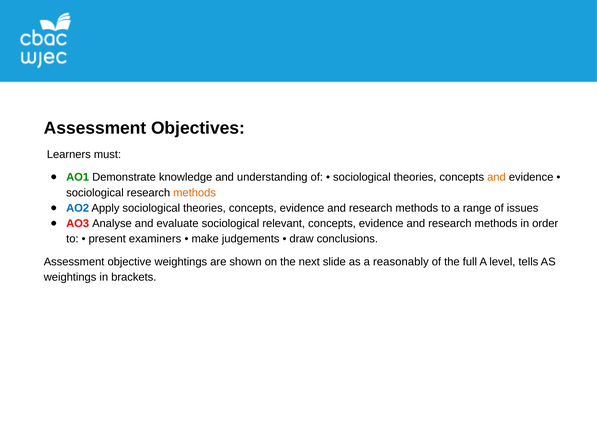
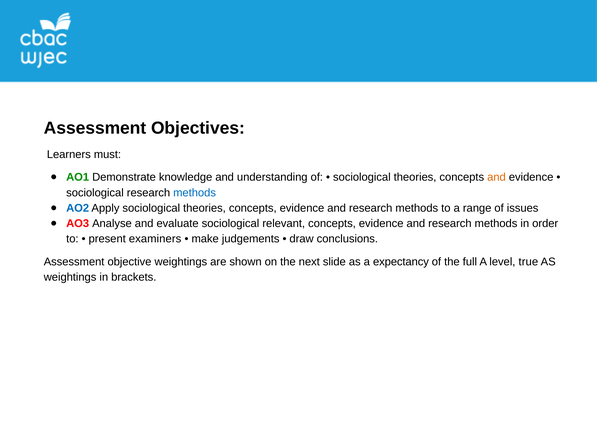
methods colour: orange -> blue (195, 193)
reasonably: reasonably -> expectancy (401, 262)
tells: tells -> true (528, 262)
